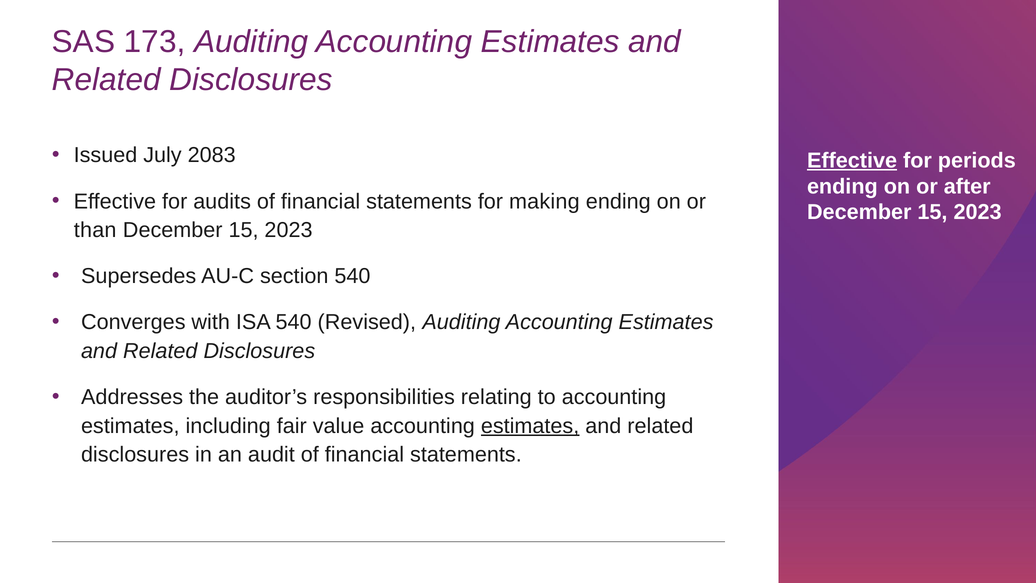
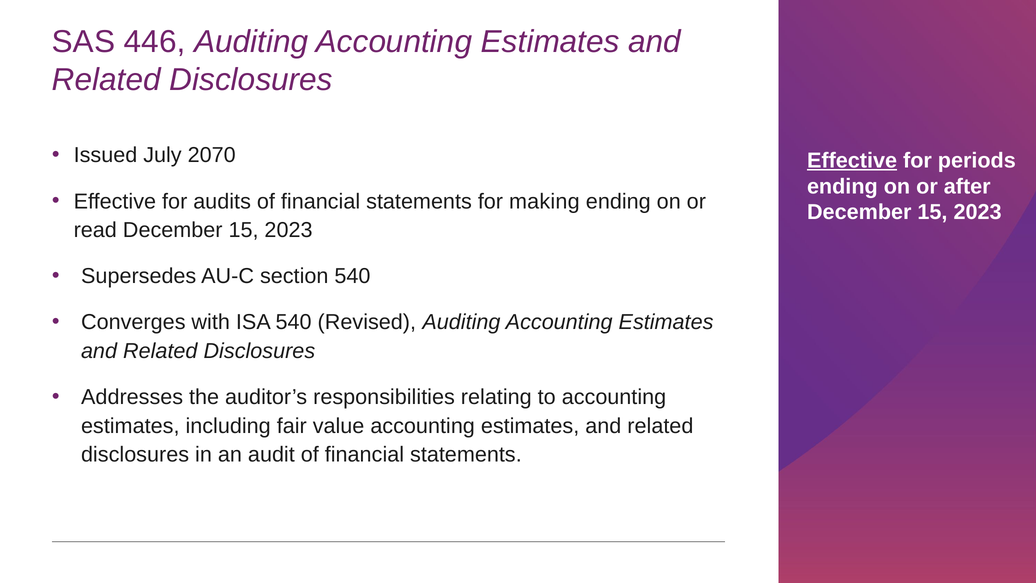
173: 173 -> 446 (155, 42)
2083: 2083 -> 2070 (212, 155)
than: than -> read (95, 230)
estimates underline: present -> none (530, 426)
